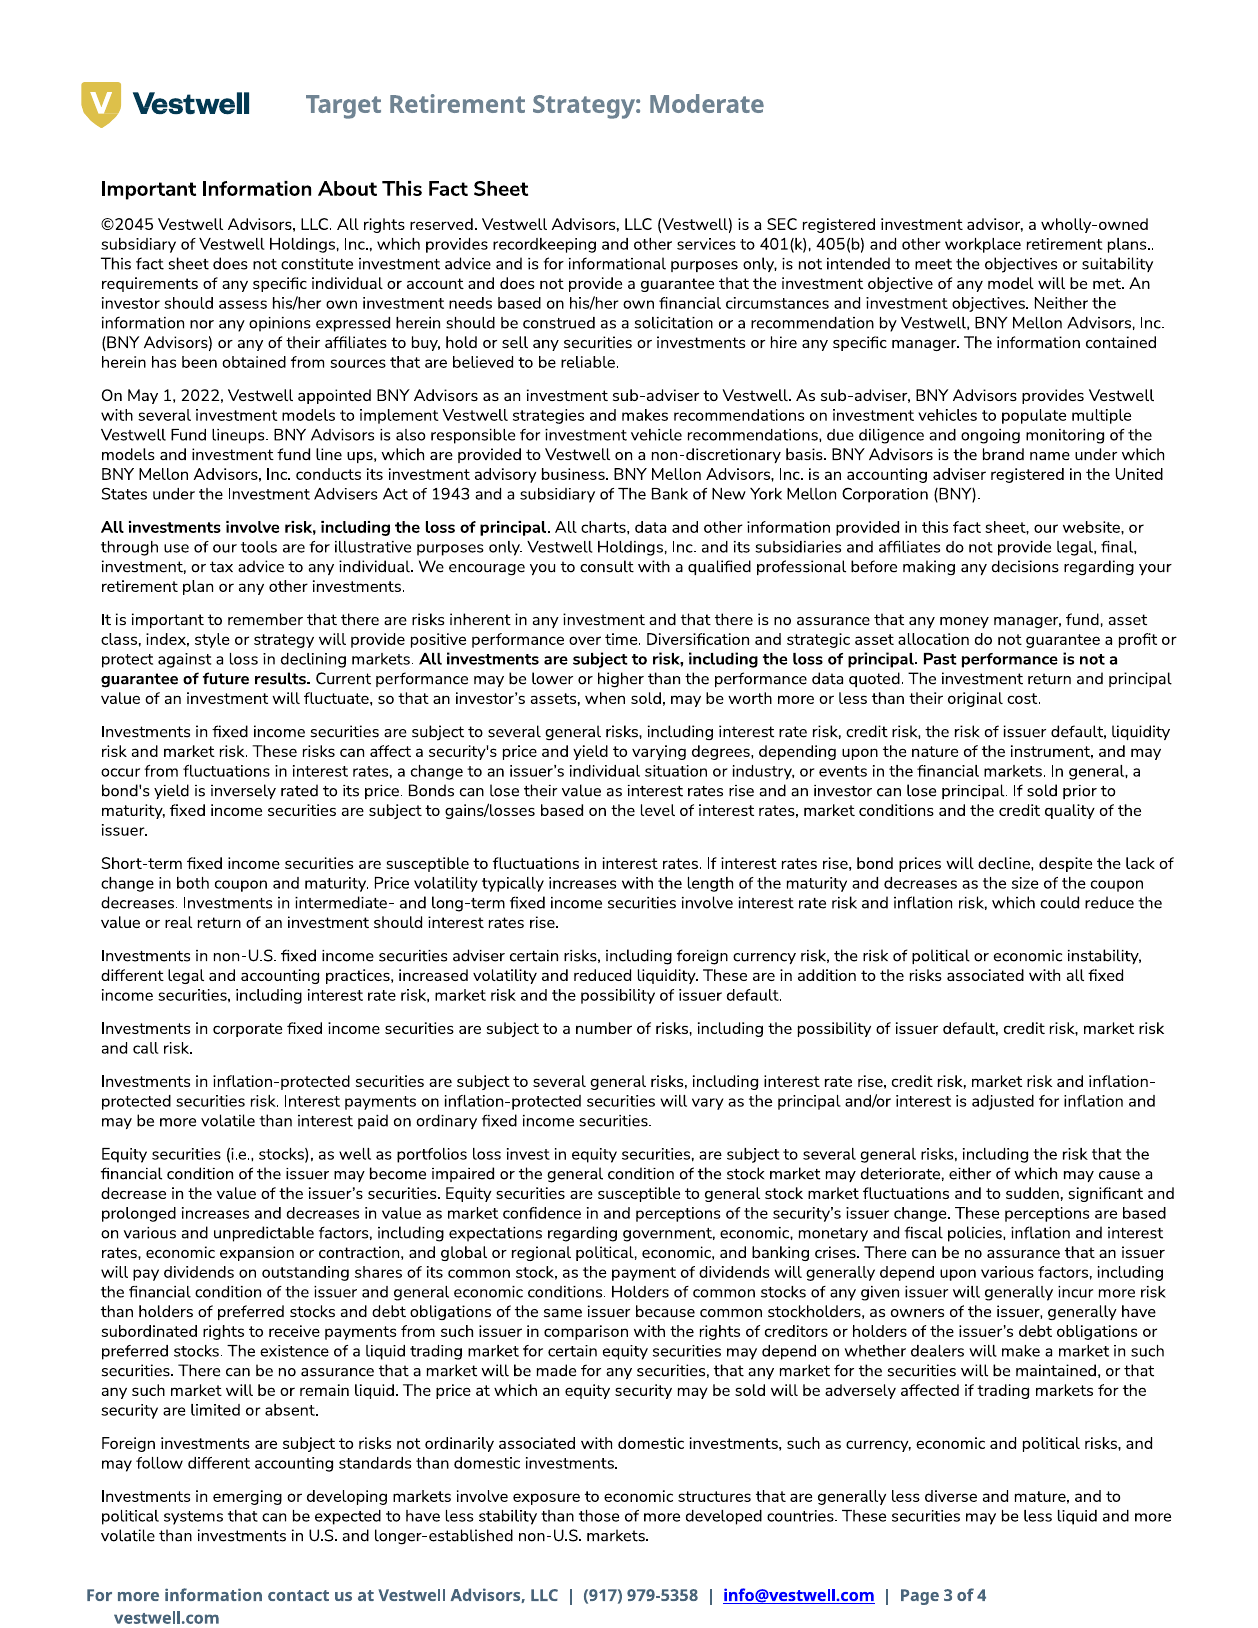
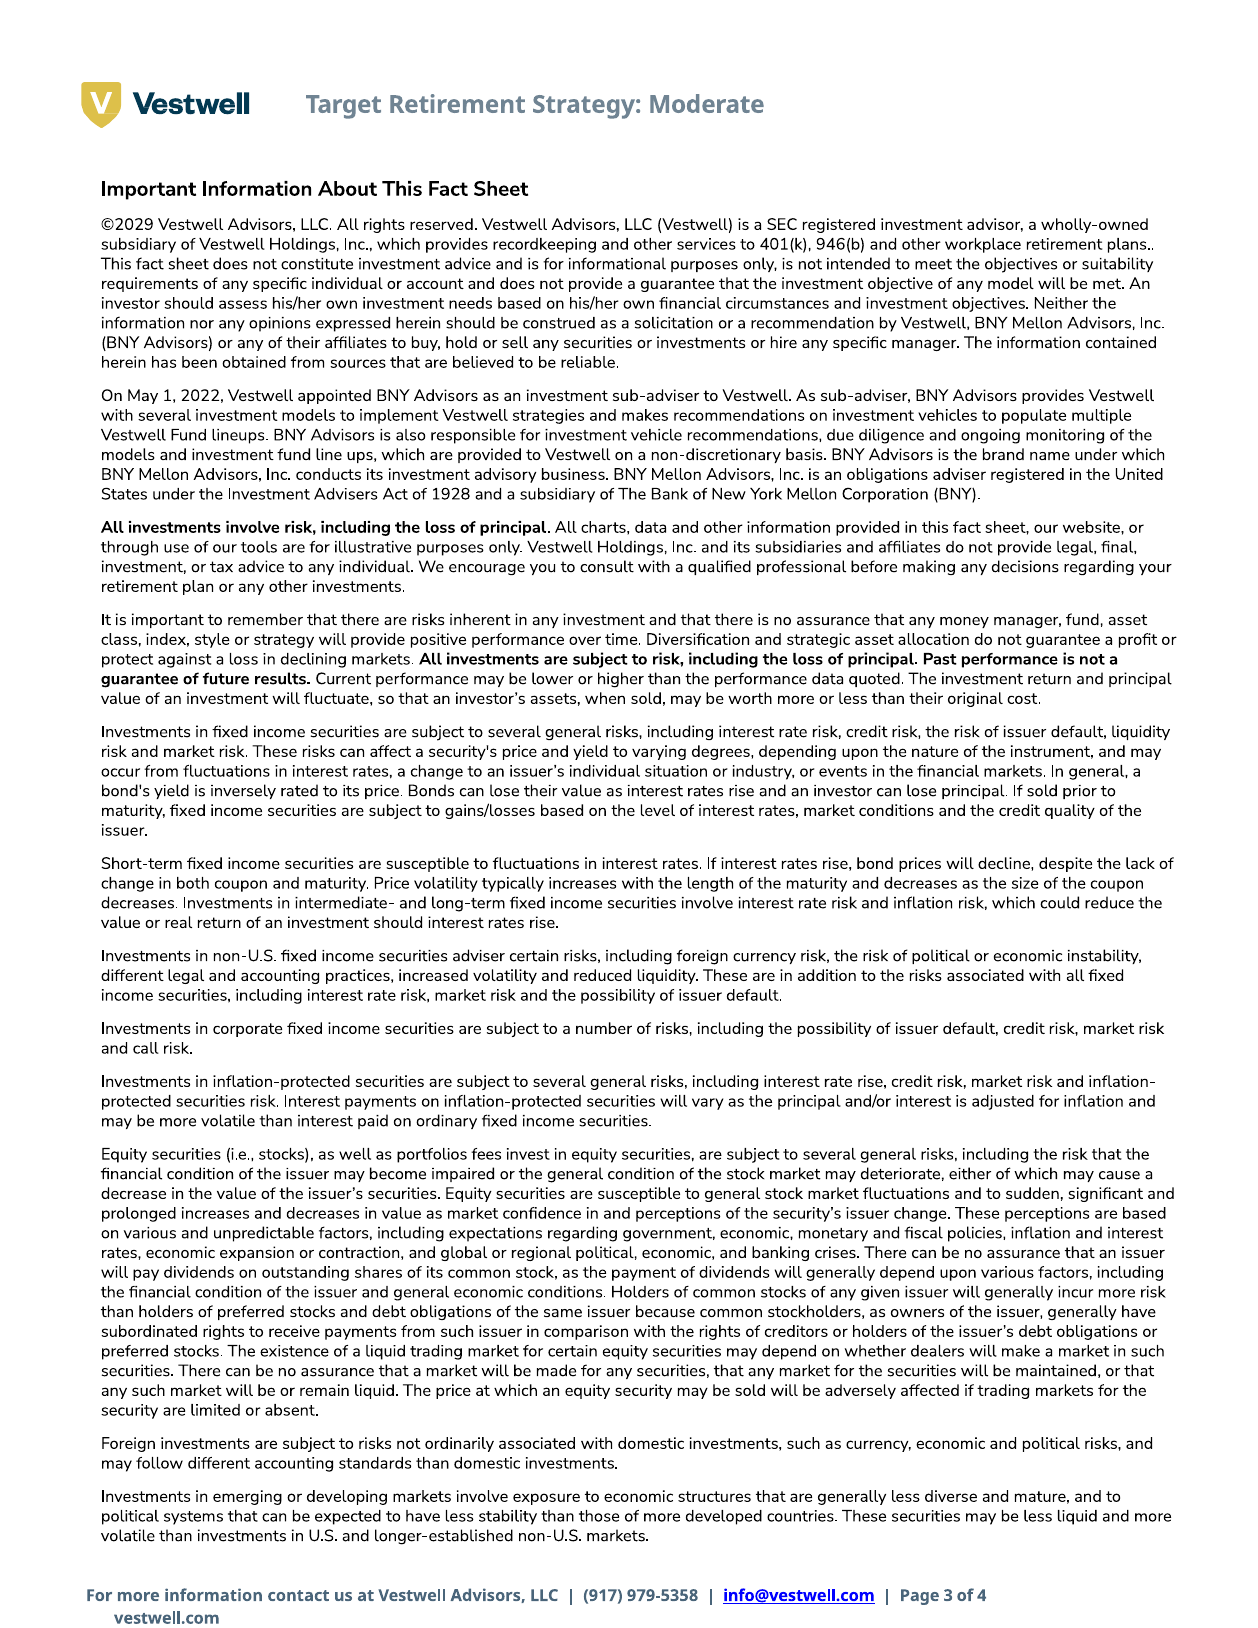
©2045: ©2045 -> ©2029 (127, 224)
405(b: 405(b -> 946(b (841, 244)
an accounting: accounting -> obligations (887, 474)
1943: 1943 -> 1928 (451, 494)
portfolios loss: loss -> fees (487, 1154)
